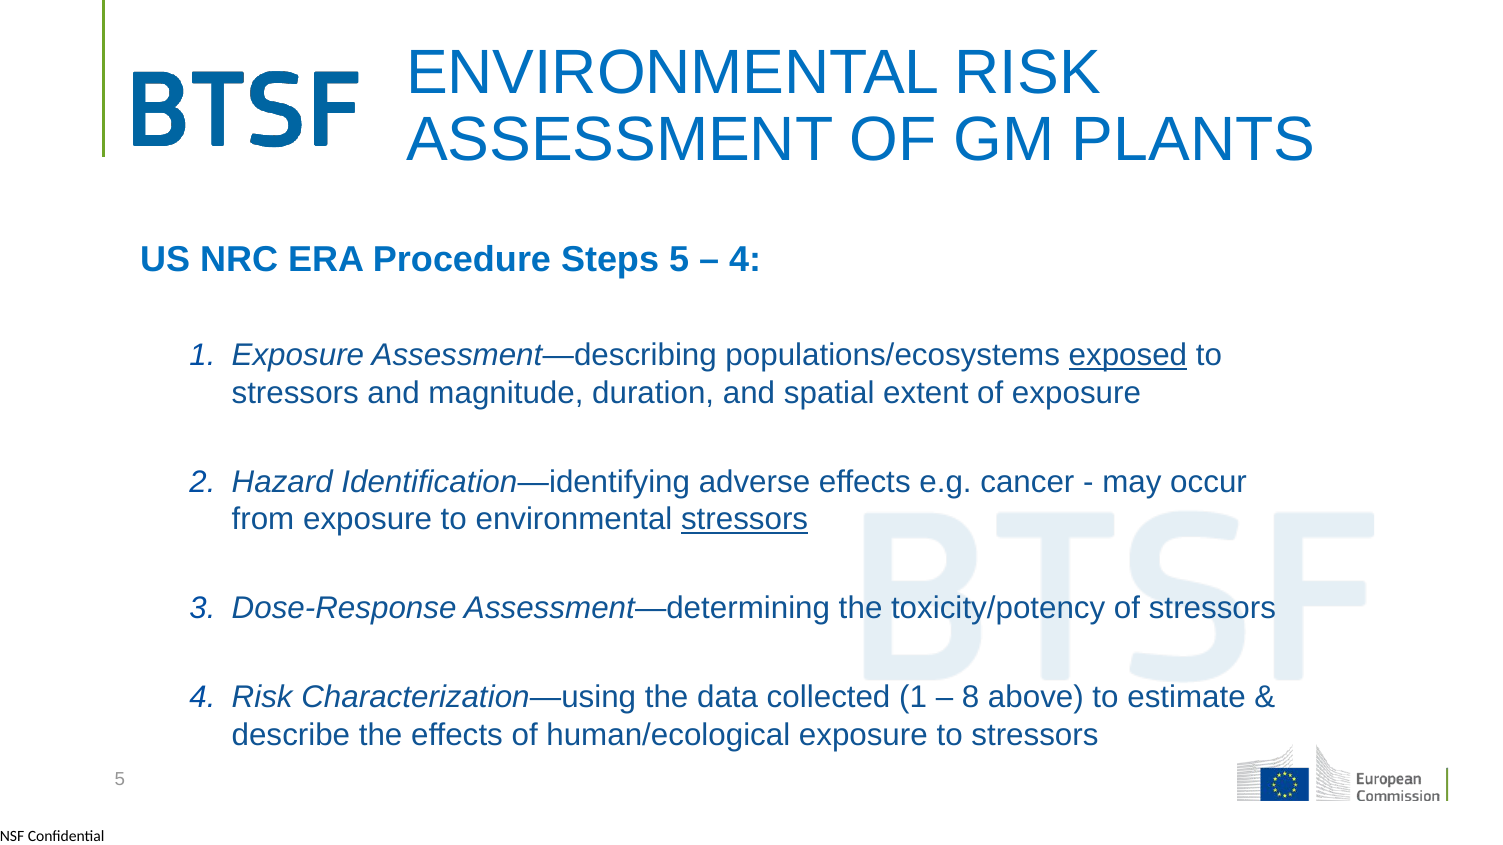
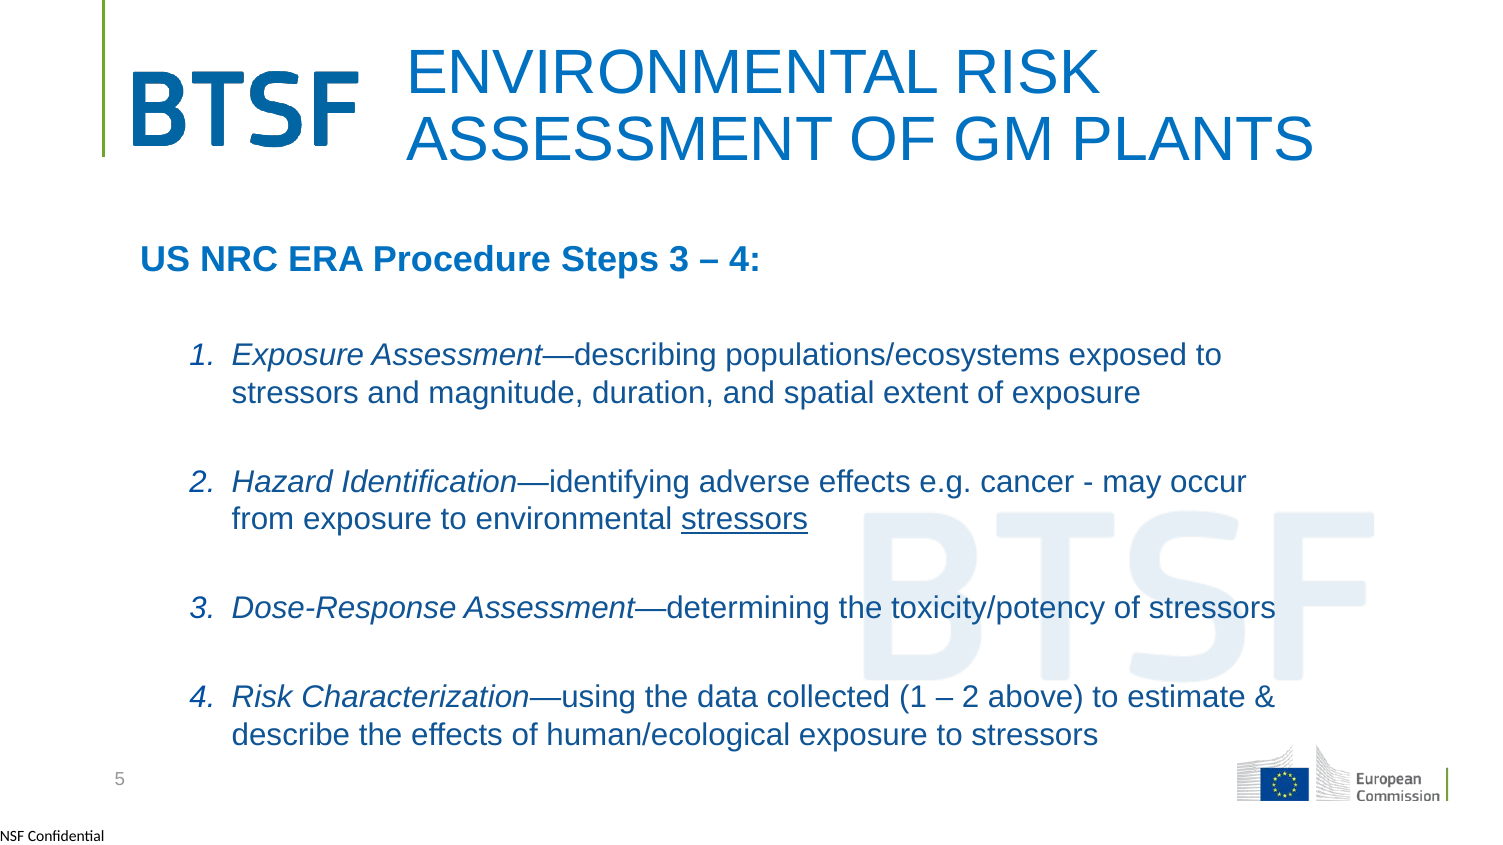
Steps 5: 5 -> 3 (679, 260)
exposed underline: present -> none (1128, 356)
8: 8 -> 2 (971, 698)
